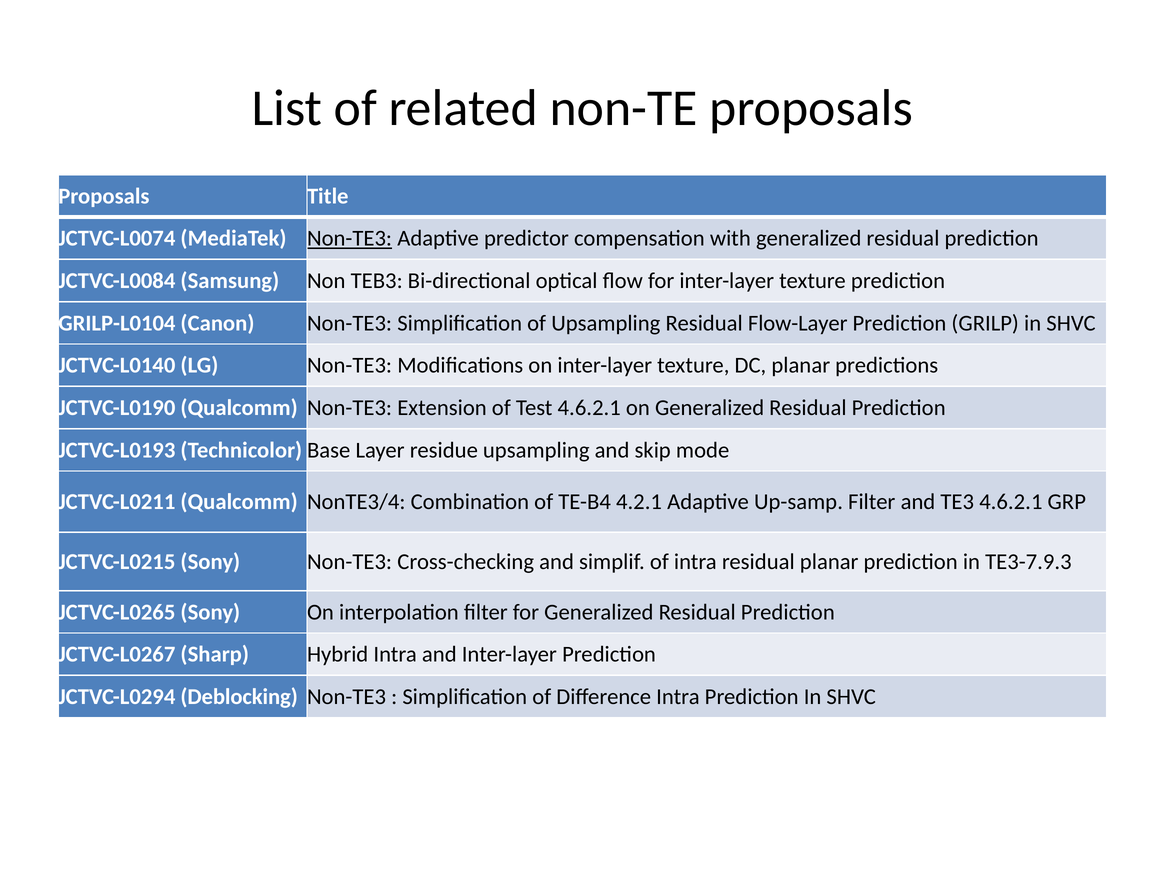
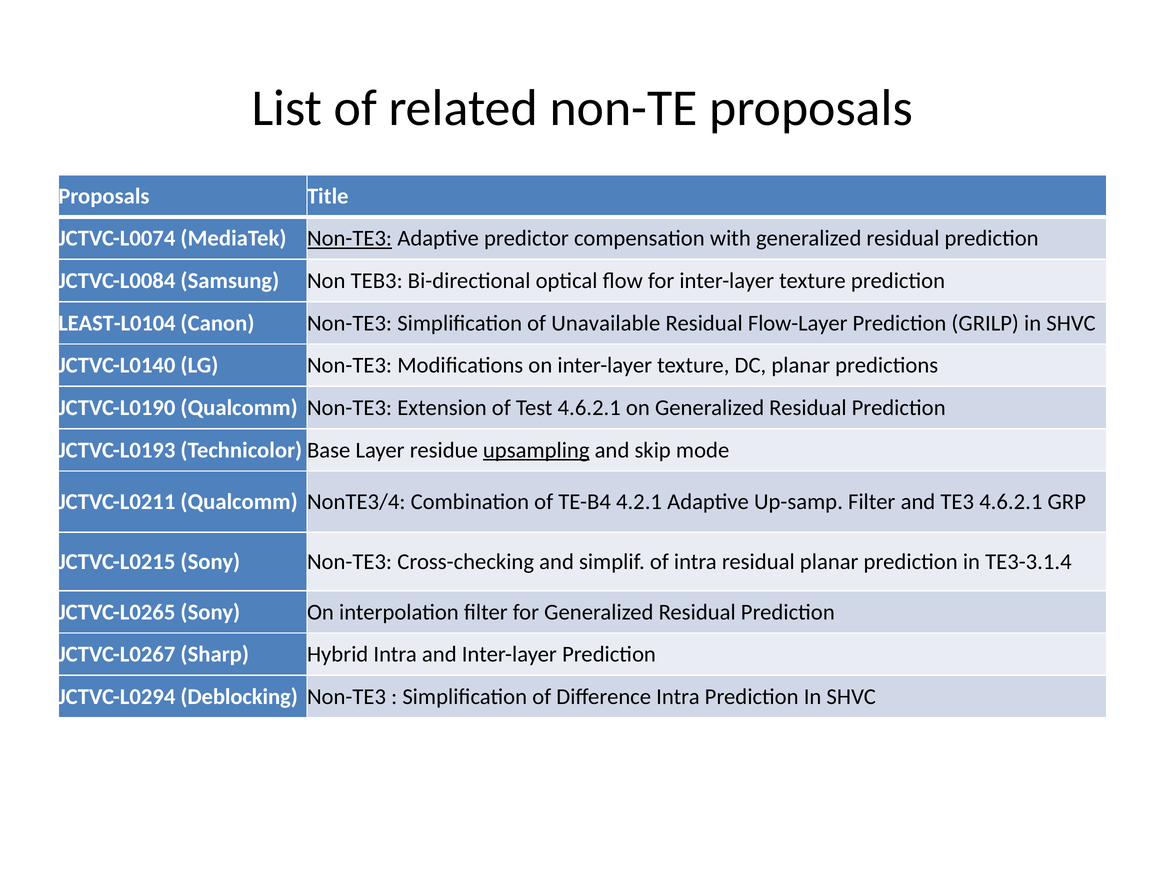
GRILP-L0104: GRILP-L0104 -> LEAST-L0104 (117, 323)
of Upsampling: Upsampling -> Unavailable (606, 323)
upsampling underline: none -> present (536, 450)
TE3-7.9.3: TE3-7.9.3 -> TE3-3.1.4 (1028, 562)
